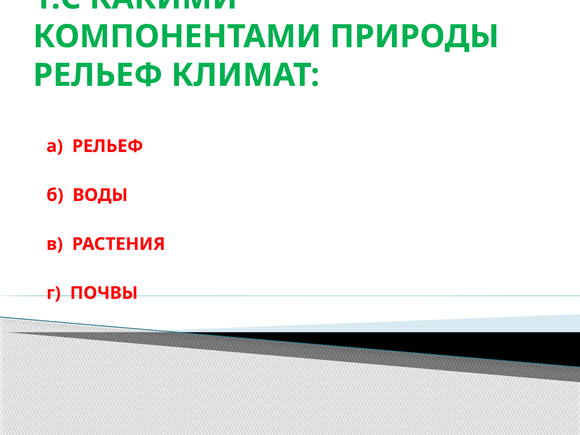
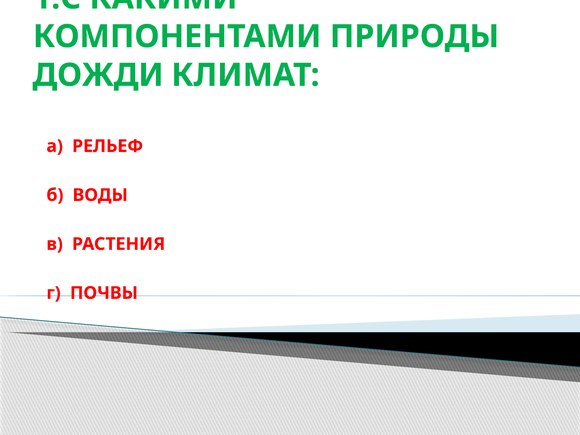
РЕЛЬЕФ: РЕЛЬЕФ -> ДОЖДИ (98, 75)
